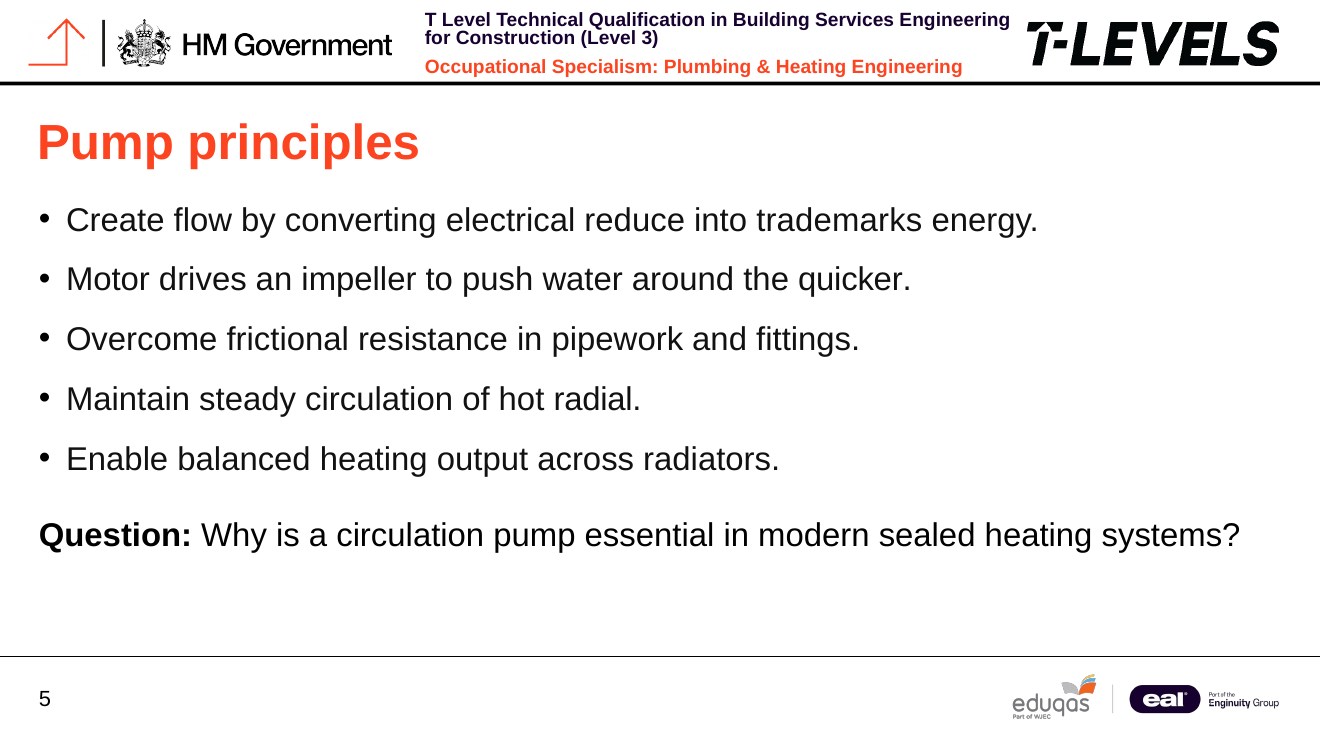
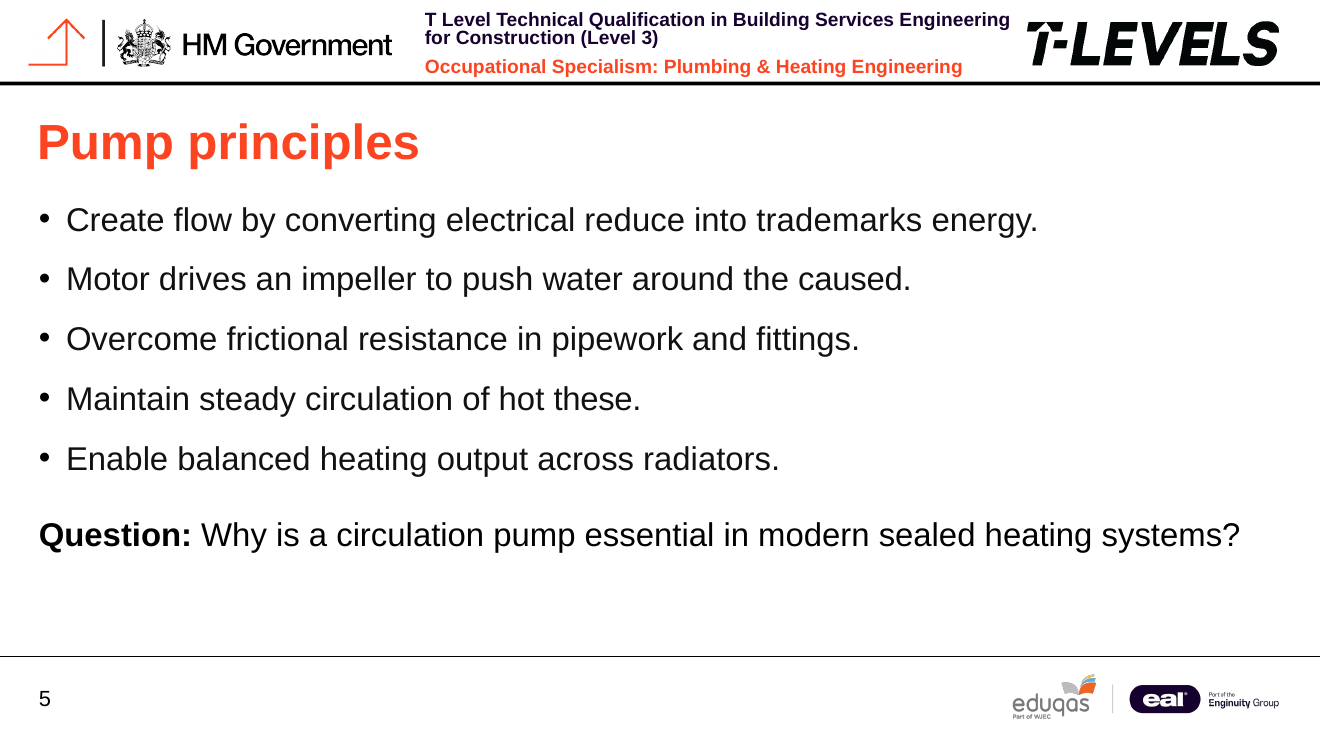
quicker: quicker -> caused (855, 280)
radial: radial -> these (598, 399)
